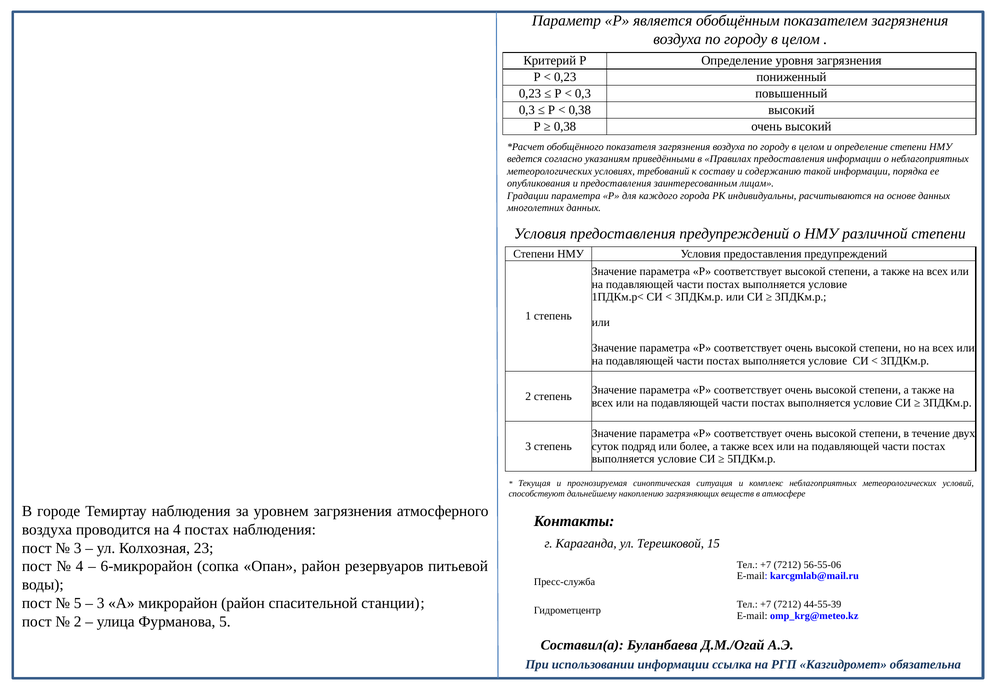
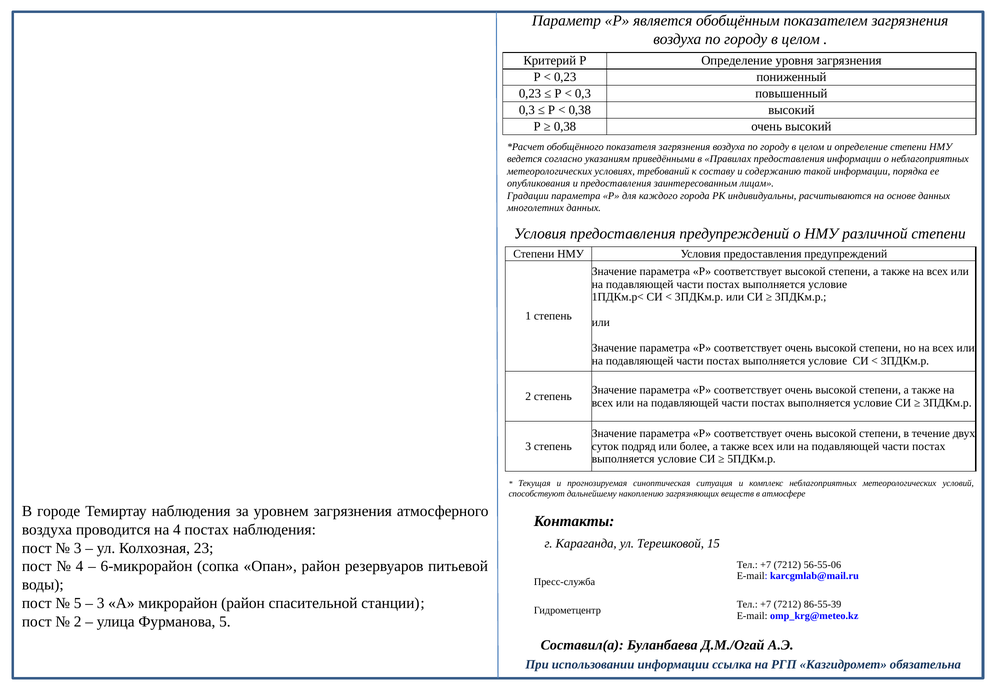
44-55-39: 44-55-39 -> 86-55-39 (823, 604)
